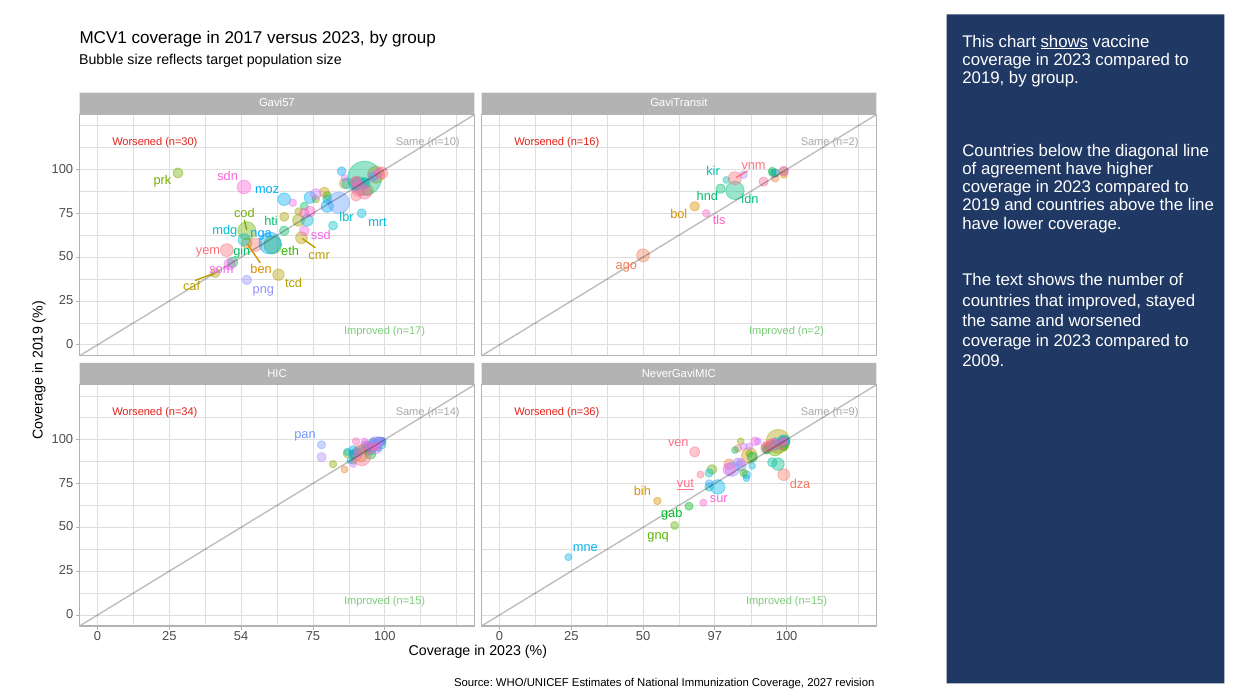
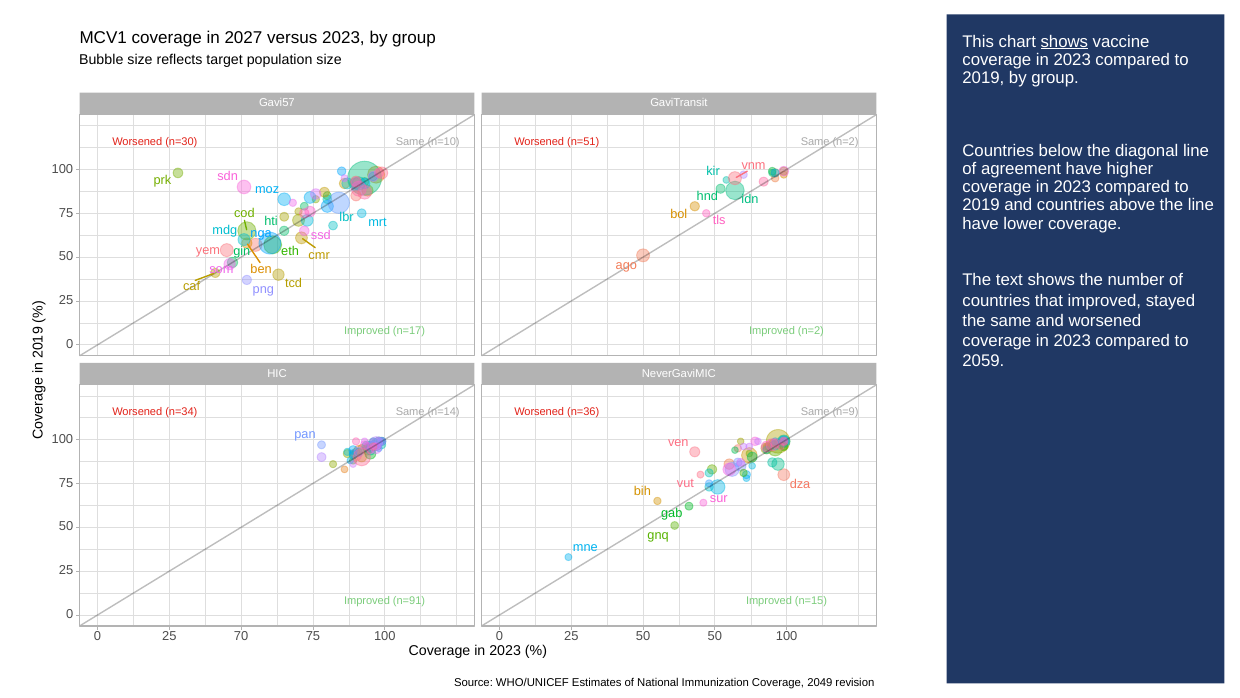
2017: 2017 -> 2027 (243, 38)
n=16: n=16 -> n=51 (583, 141)
2009: 2009 -> 2059 (983, 361)
vut underline: present -> none (685, 483)
n=15: n=15 -> n=91 (409, 601)
54: 54 -> 70 (241, 636)
50 97: 97 -> 50 (715, 636)
2027: 2027 -> 2049 (820, 682)
